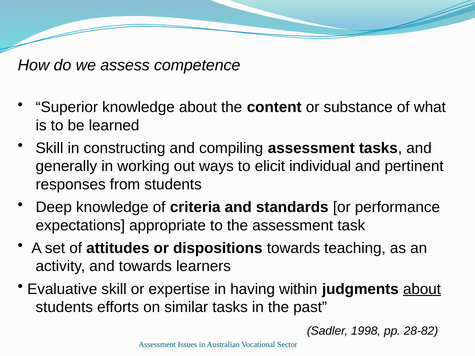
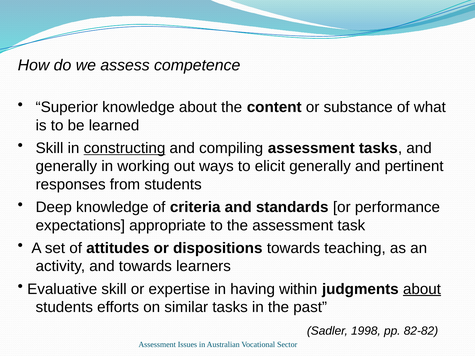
constructing underline: none -> present (124, 148)
elicit individual: individual -> generally (320, 166)
28-82: 28-82 -> 82-82 (421, 331)
